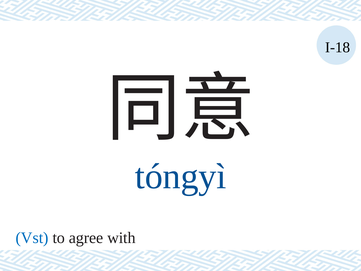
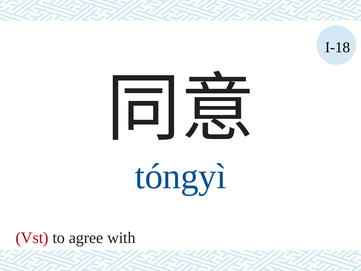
Vst colour: blue -> red (32, 238)
